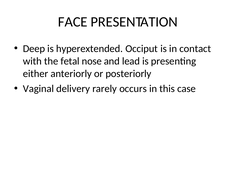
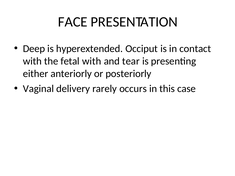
fetal nose: nose -> with (92, 61)
lead: lead -> tear (131, 61)
